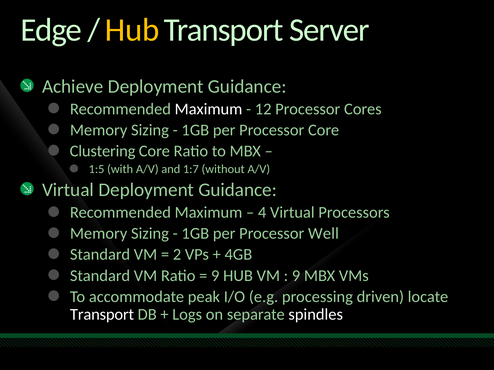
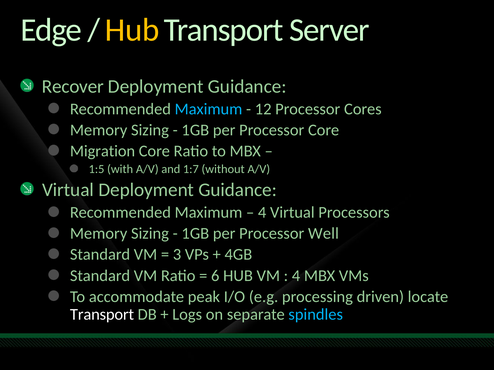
Achieve: Achieve -> Recover (73, 87)
Maximum colour: white -> light blue (208, 109)
Clustering: Clustering -> Migration (103, 151)
2: 2 -> 3 (177, 255)
9: 9 -> 6 (215, 276)
9: 9 -> 4 (296, 276)
spindles colour: white -> light blue (316, 315)
